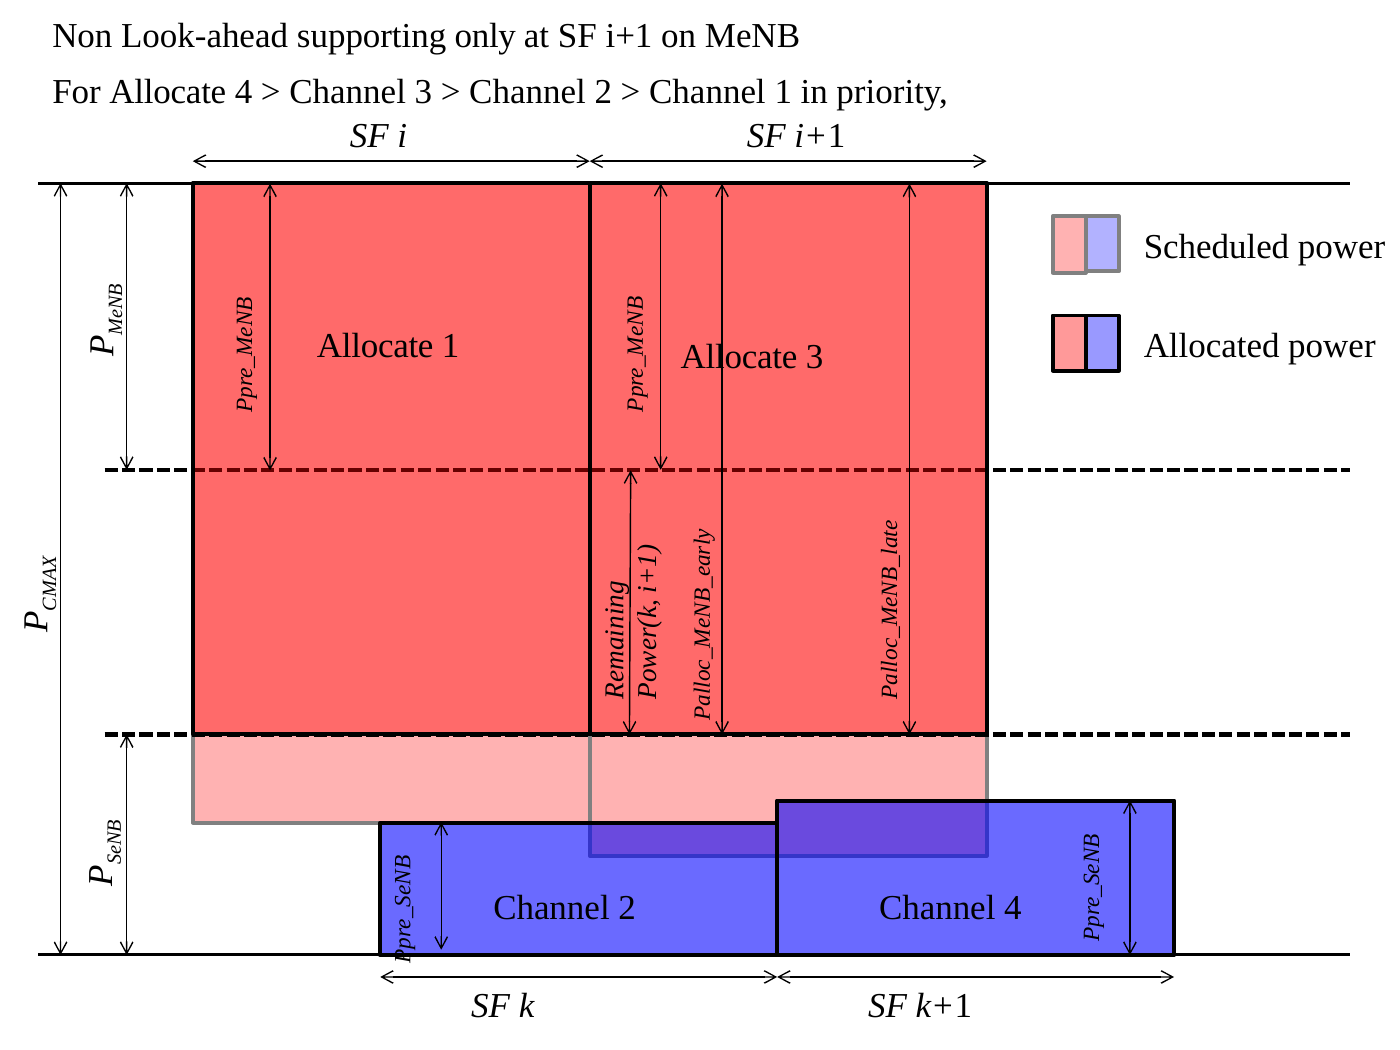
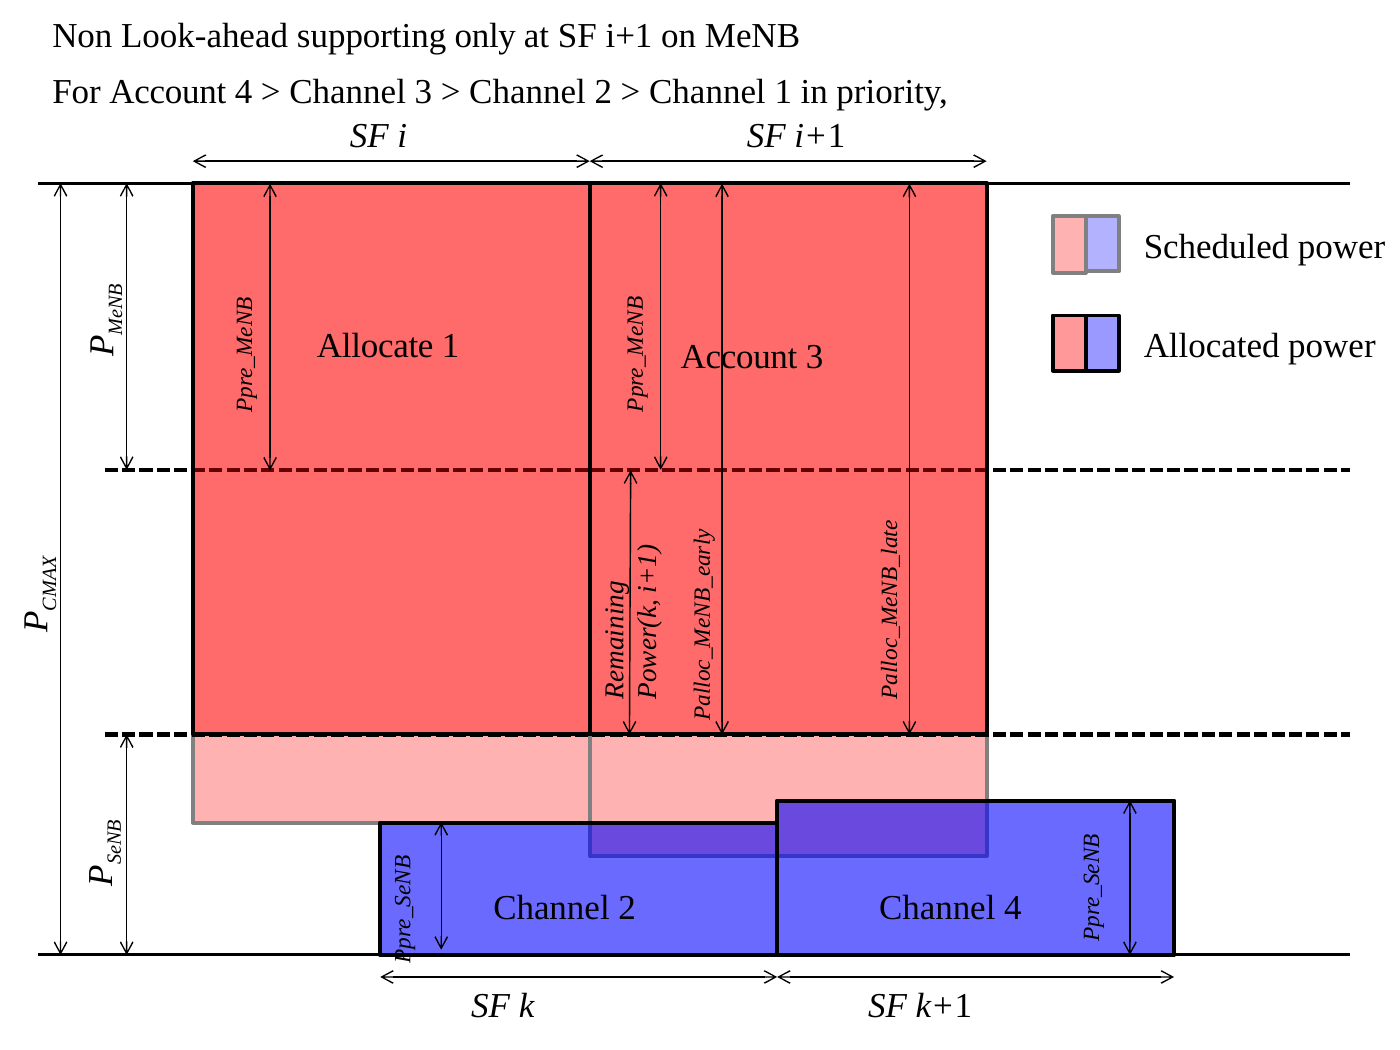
For Allocate: Allocate -> Account (168, 92)
Allocate: Allocate -> Account (739, 357)
